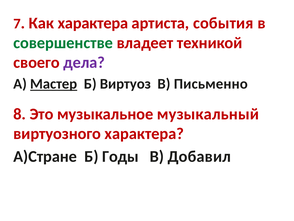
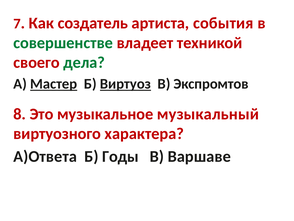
Как характера: характера -> создатель (93, 23)
дела colour: purple -> green (84, 62)
Виртуоз underline: none -> present (125, 84)
Письменно: Письменно -> Экспромтов (211, 84)
А)Стране: А)Стране -> А)Ответа (45, 156)
Добавил: Добавил -> Варшаве (199, 156)
